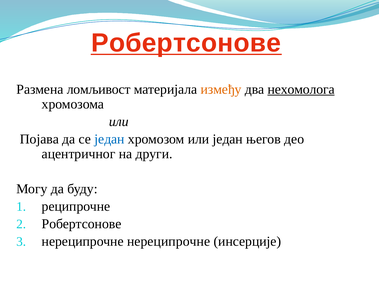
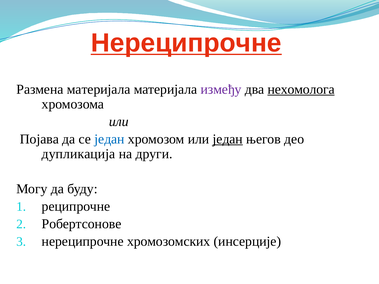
Робертсонове: Робертсонове -> Нереципрочне (186, 43)
Размена ломљивост: ломљивост -> материјала (99, 89)
између colour: orange -> purple (221, 89)
један underline: none -> present (228, 139)
ацентричног: ацентричног -> дупликација (78, 154)
нереципрочне нереципрочне: нереципрочне -> хромозомских (169, 241)
